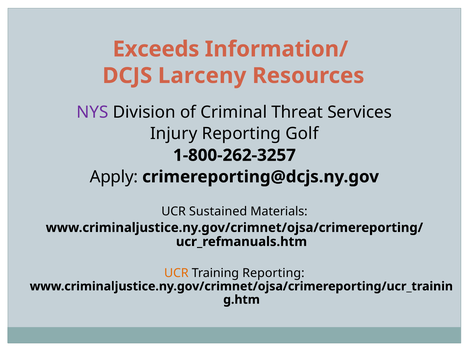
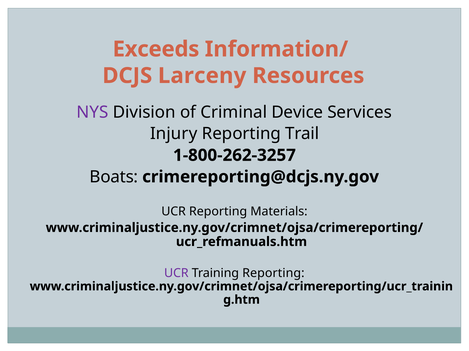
Threat: Threat -> Device (297, 112)
Golf: Golf -> Trail (302, 134)
Apply: Apply -> Boats (114, 177)
UCR Sustained: Sustained -> Reporting (218, 212)
UCR colour: orange -> purple (176, 274)
